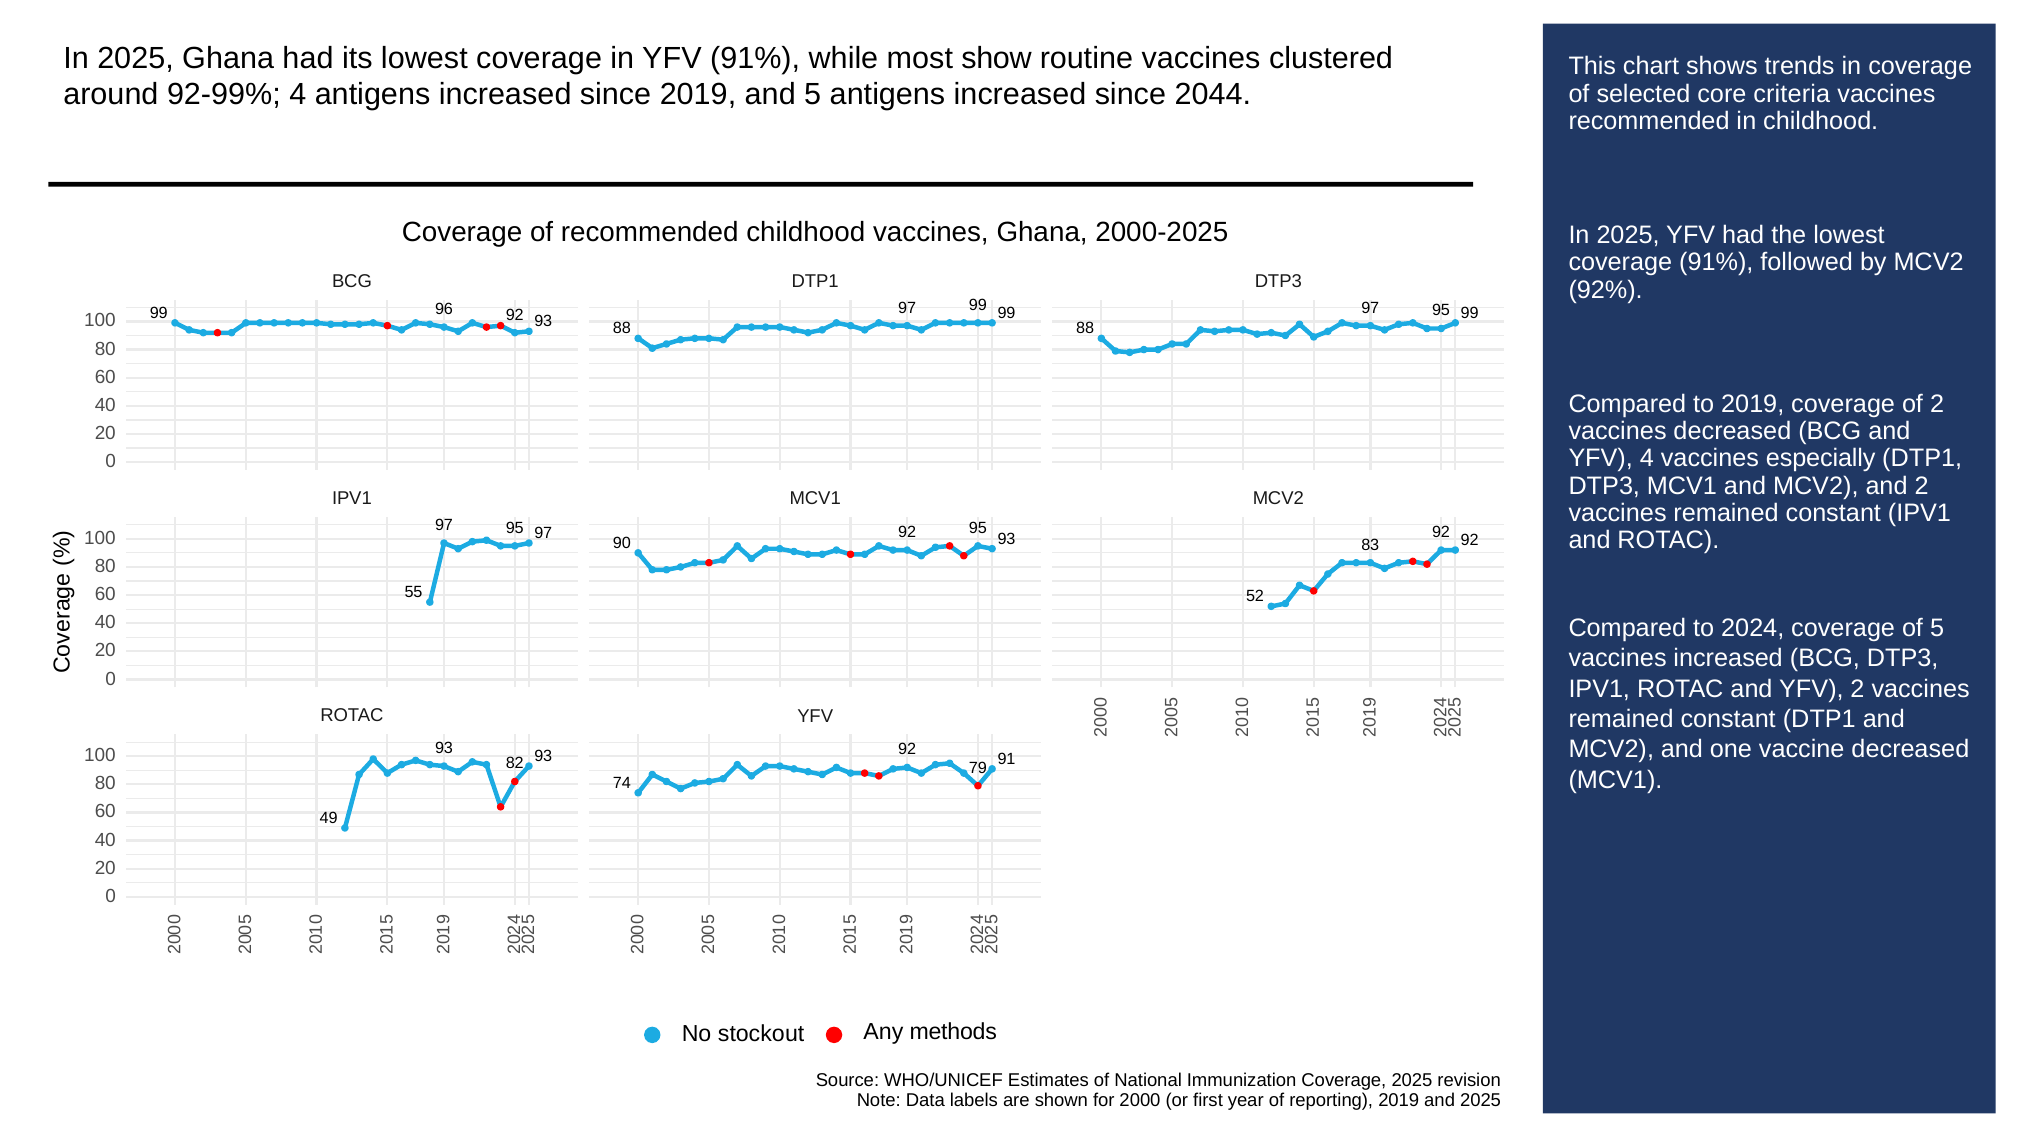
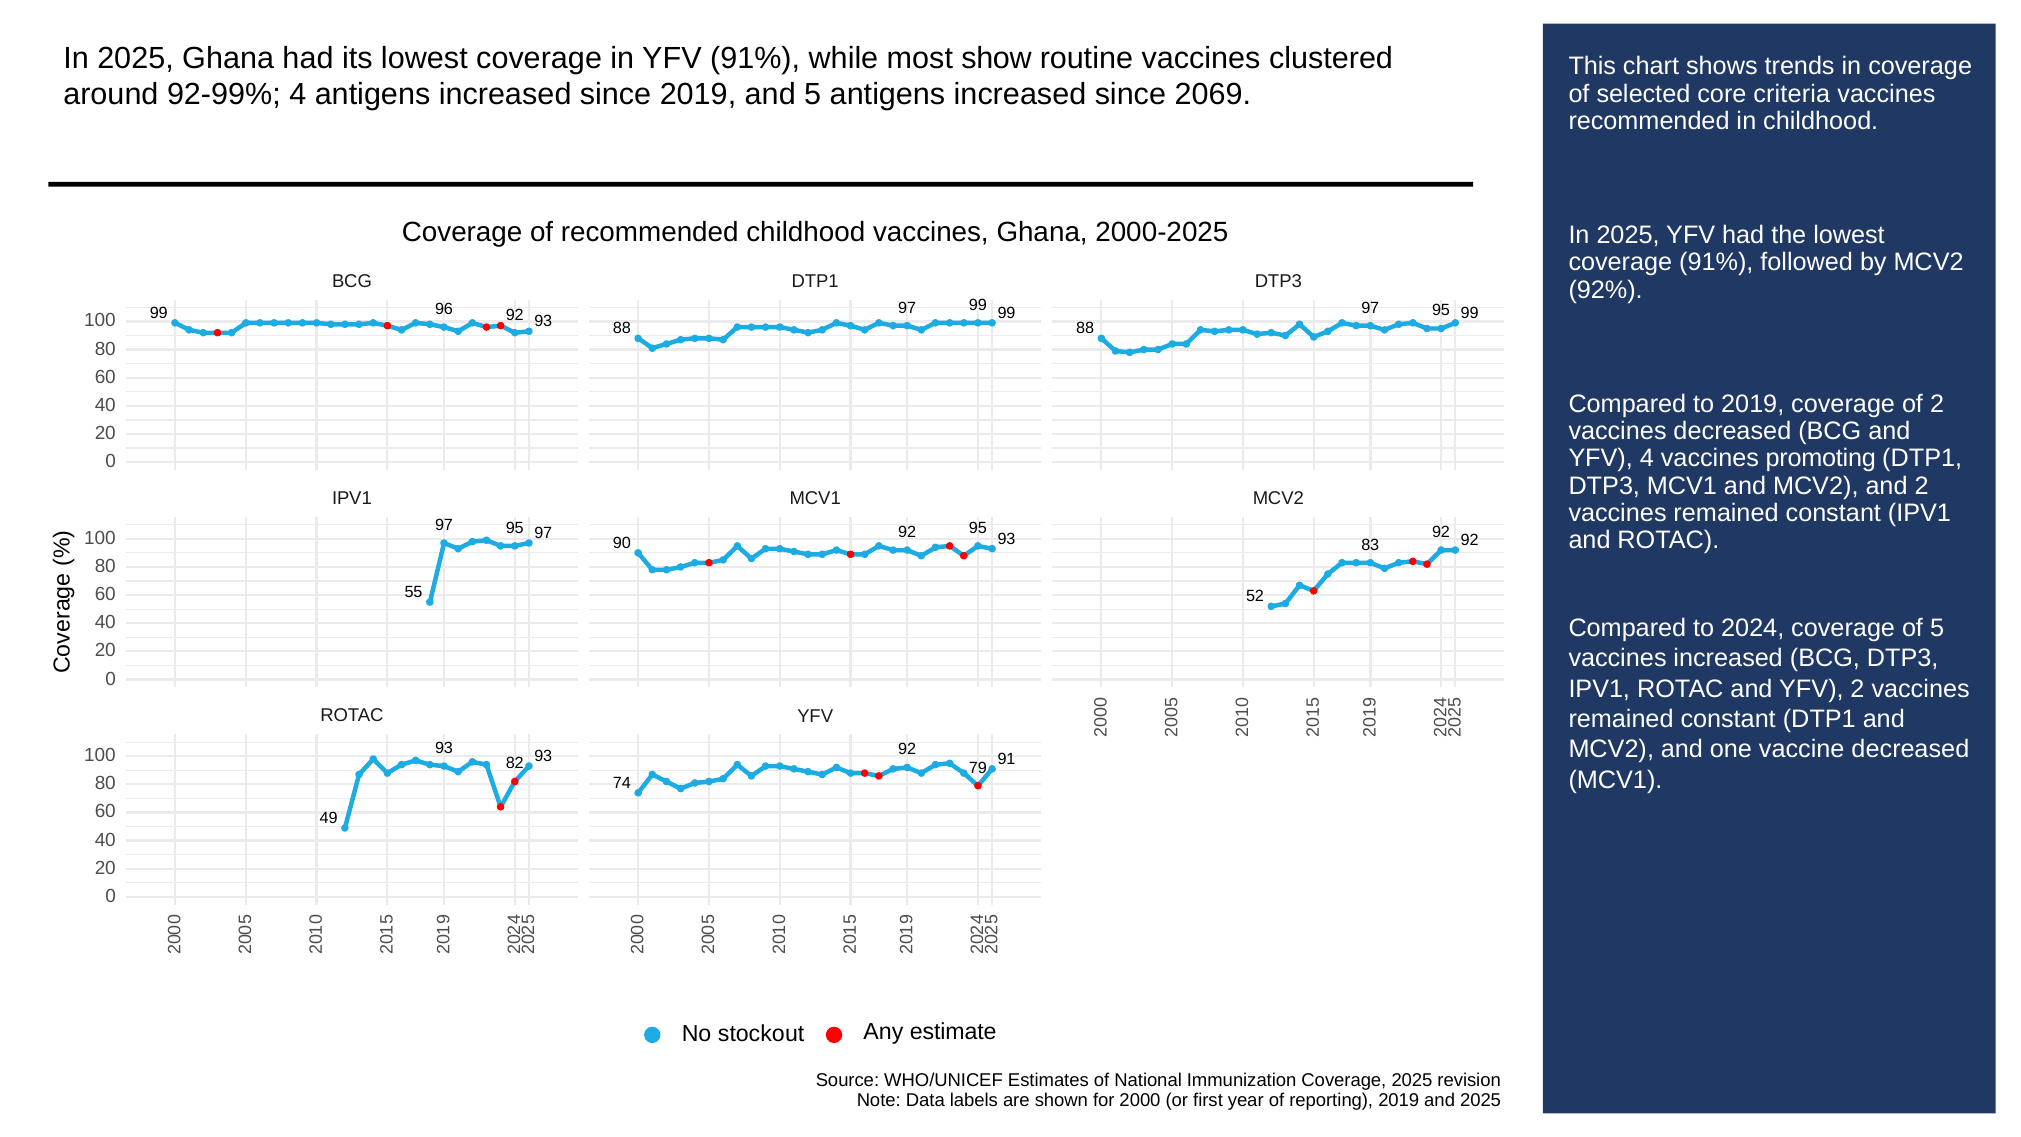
2044: 2044 -> 2069 (1213, 95)
especially: especially -> promoting (1821, 459)
methods: methods -> estimate (953, 1032)
